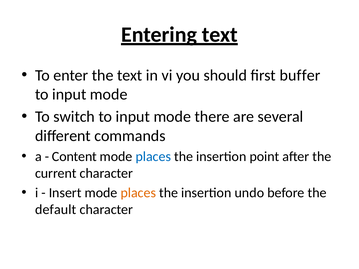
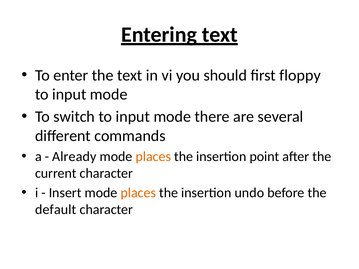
buffer: buffer -> floppy (300, 75)
Content: Content -> Already (74, 157)
places colour: blue -> orange (153, 157)
